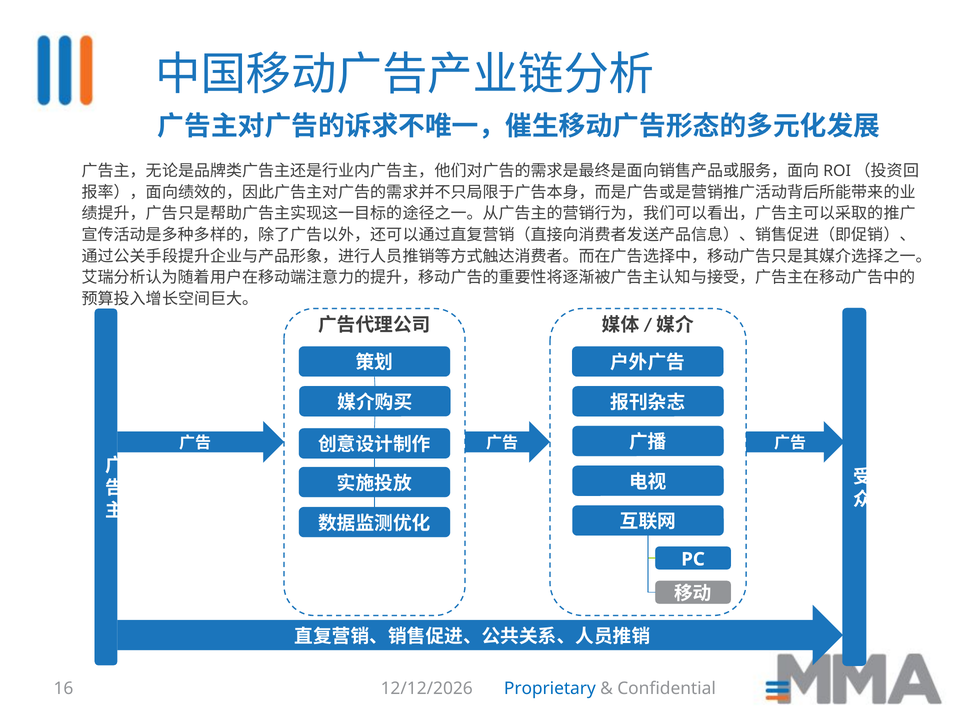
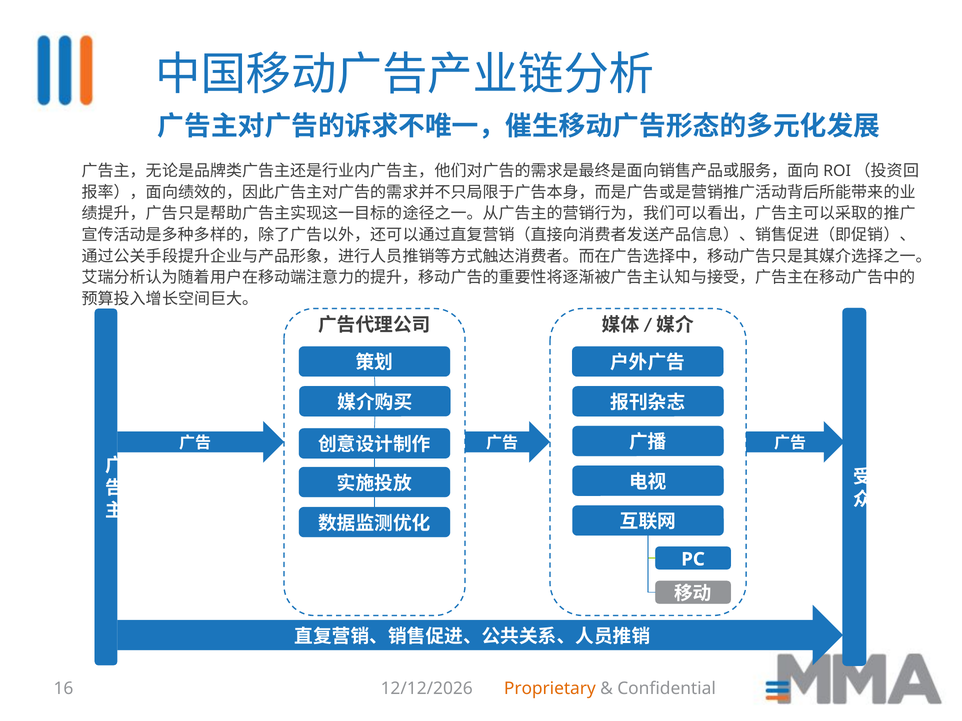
Proprietary colour: blue -> orange (550, 689)
